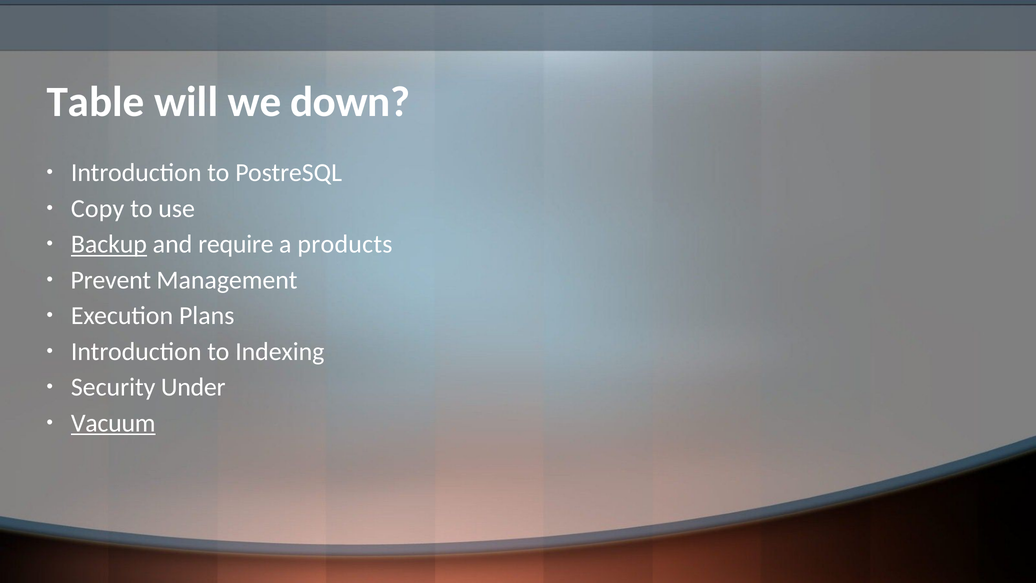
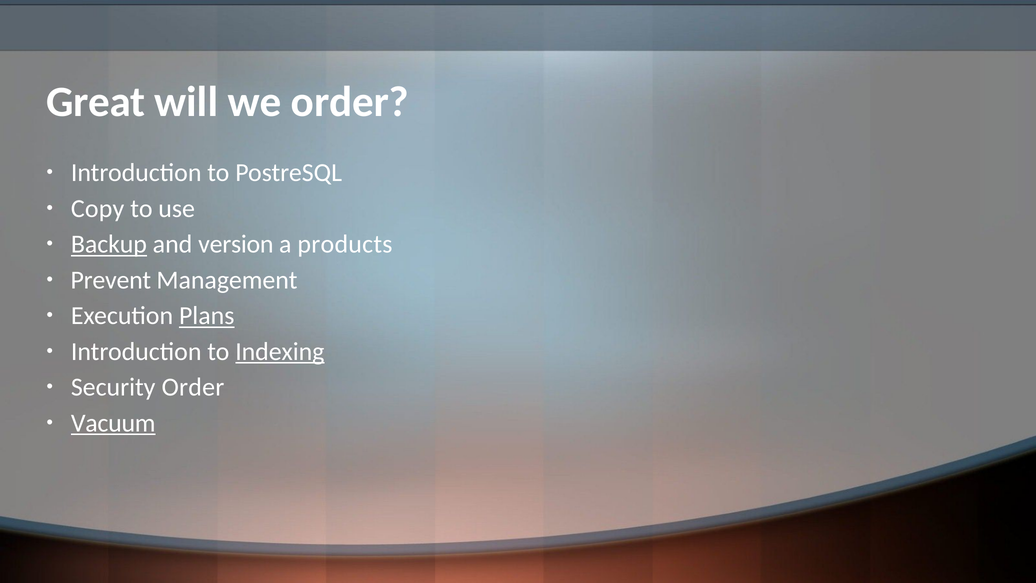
Table: Table -> Great (96, 102)
we down: down -> order (350, 102)
require: require -> version (236, 244)
Plans underline: none -> present (207, 316)
Indexing underline: none -> present (280, 351)
Security Under: Under -> Order (193, 387)
